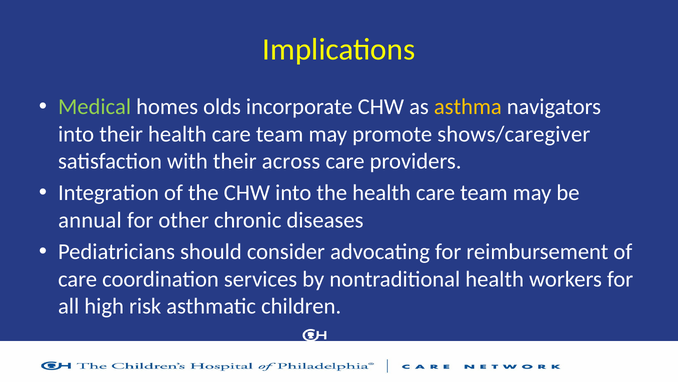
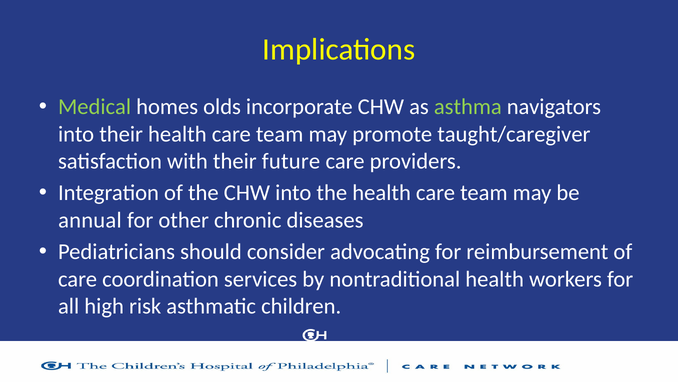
asthma colour: yellow -> light green (468, 107)
shows/caregiver: shows/caregiver -> taught/caregiver (514, 134)
across: across -> future (291, 161)
